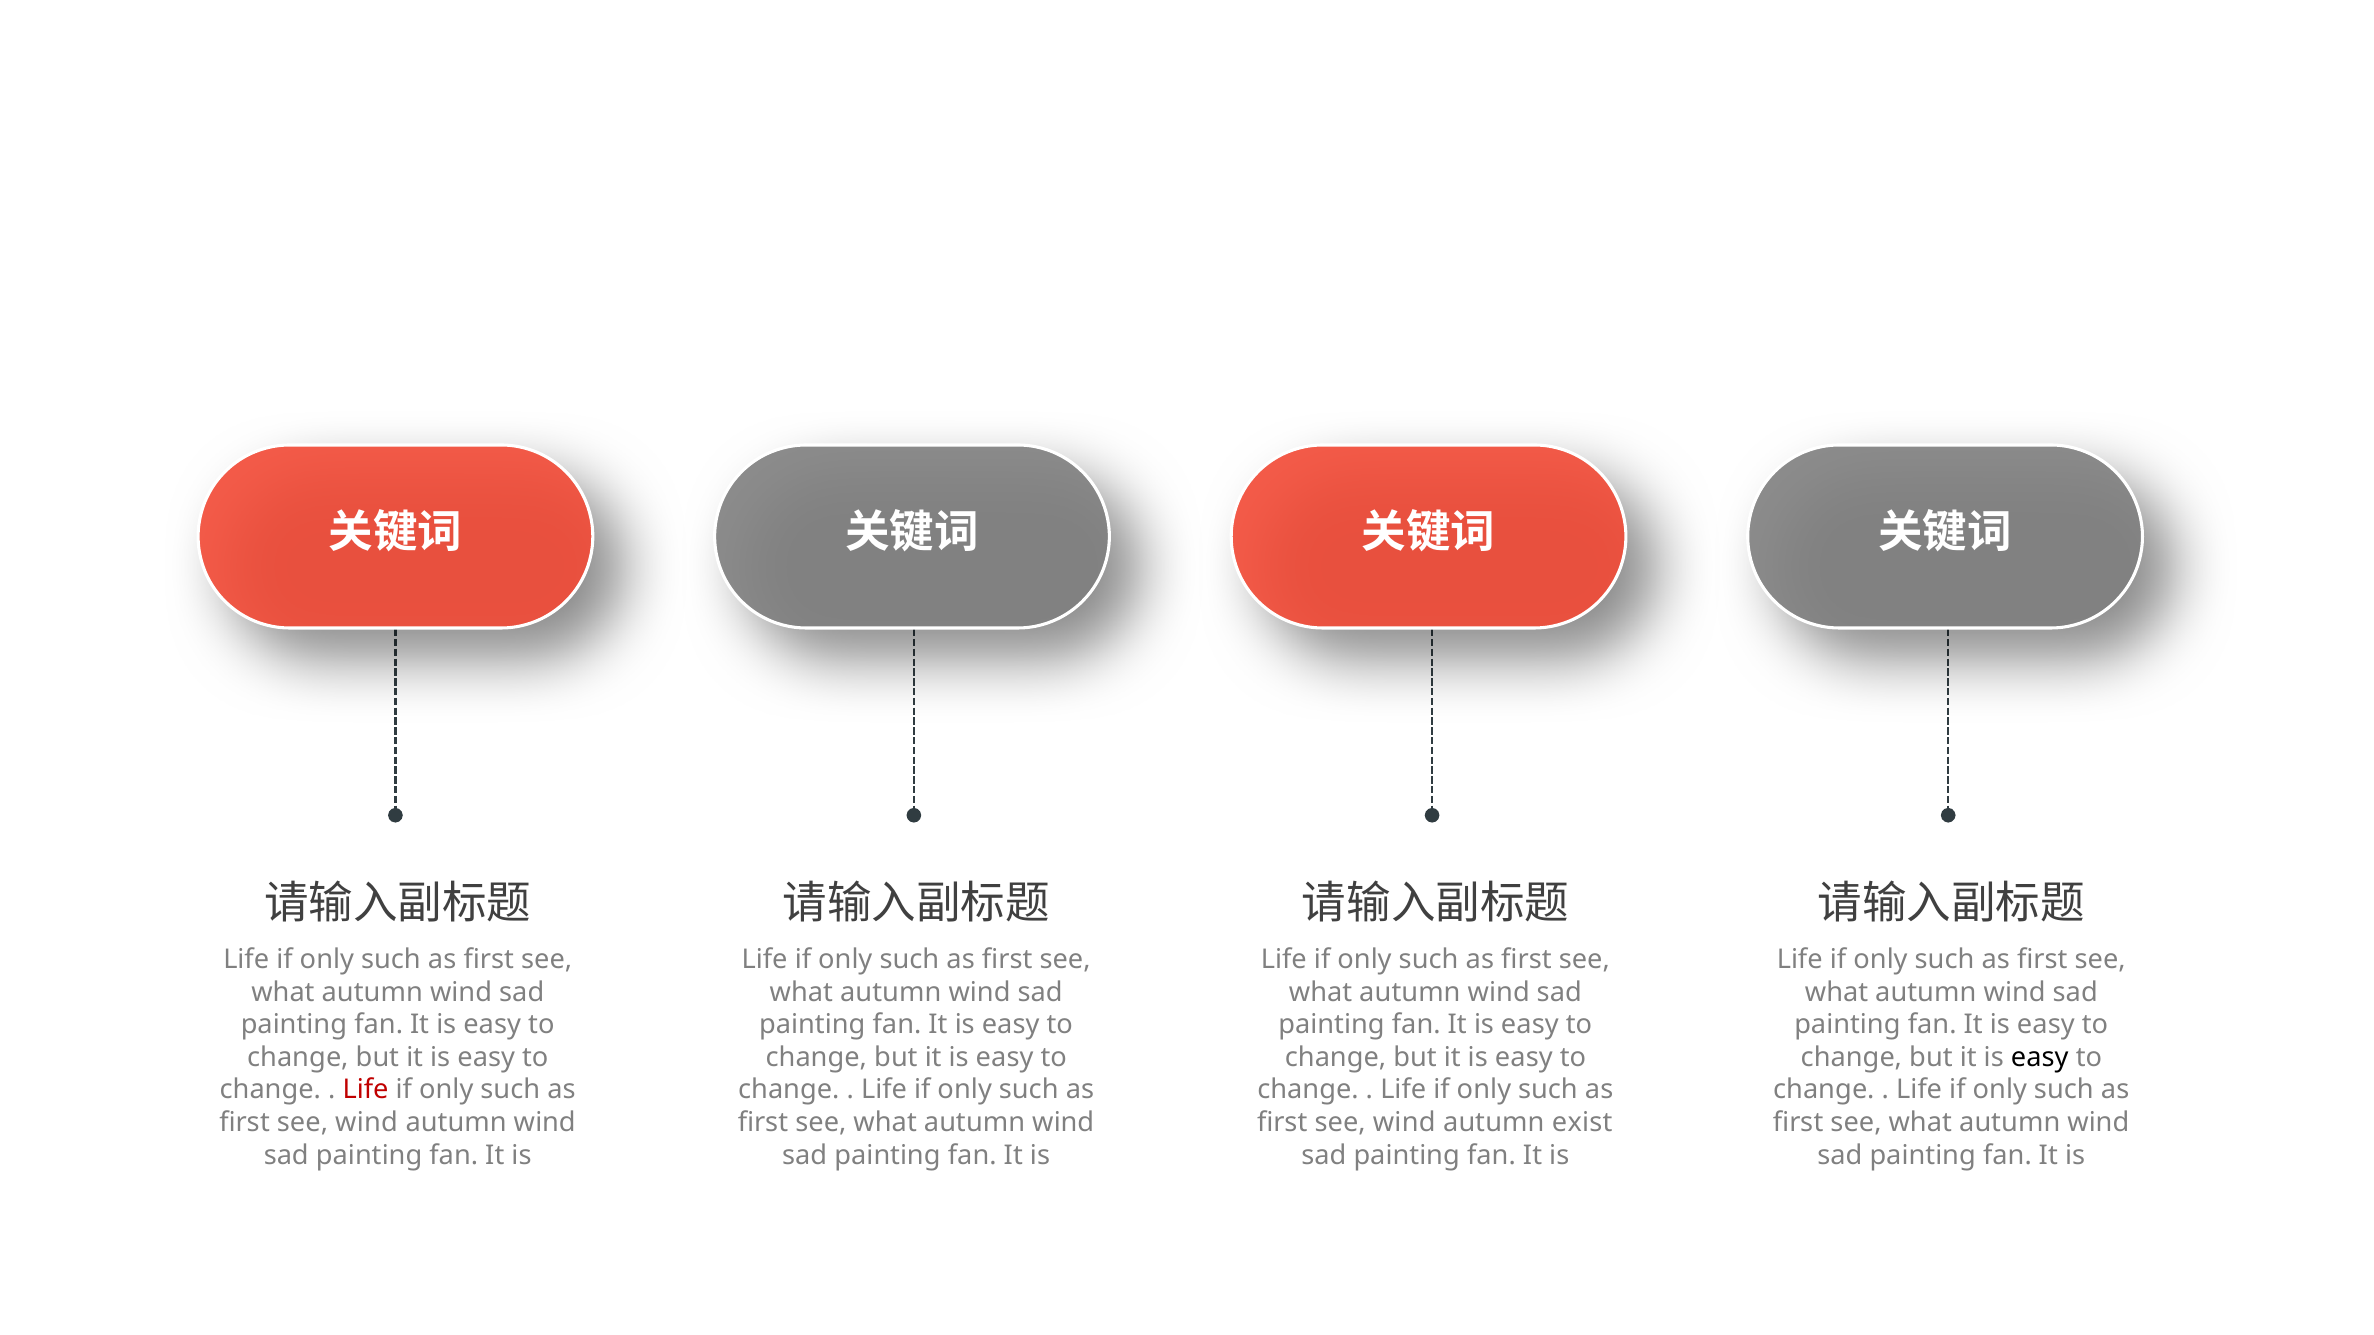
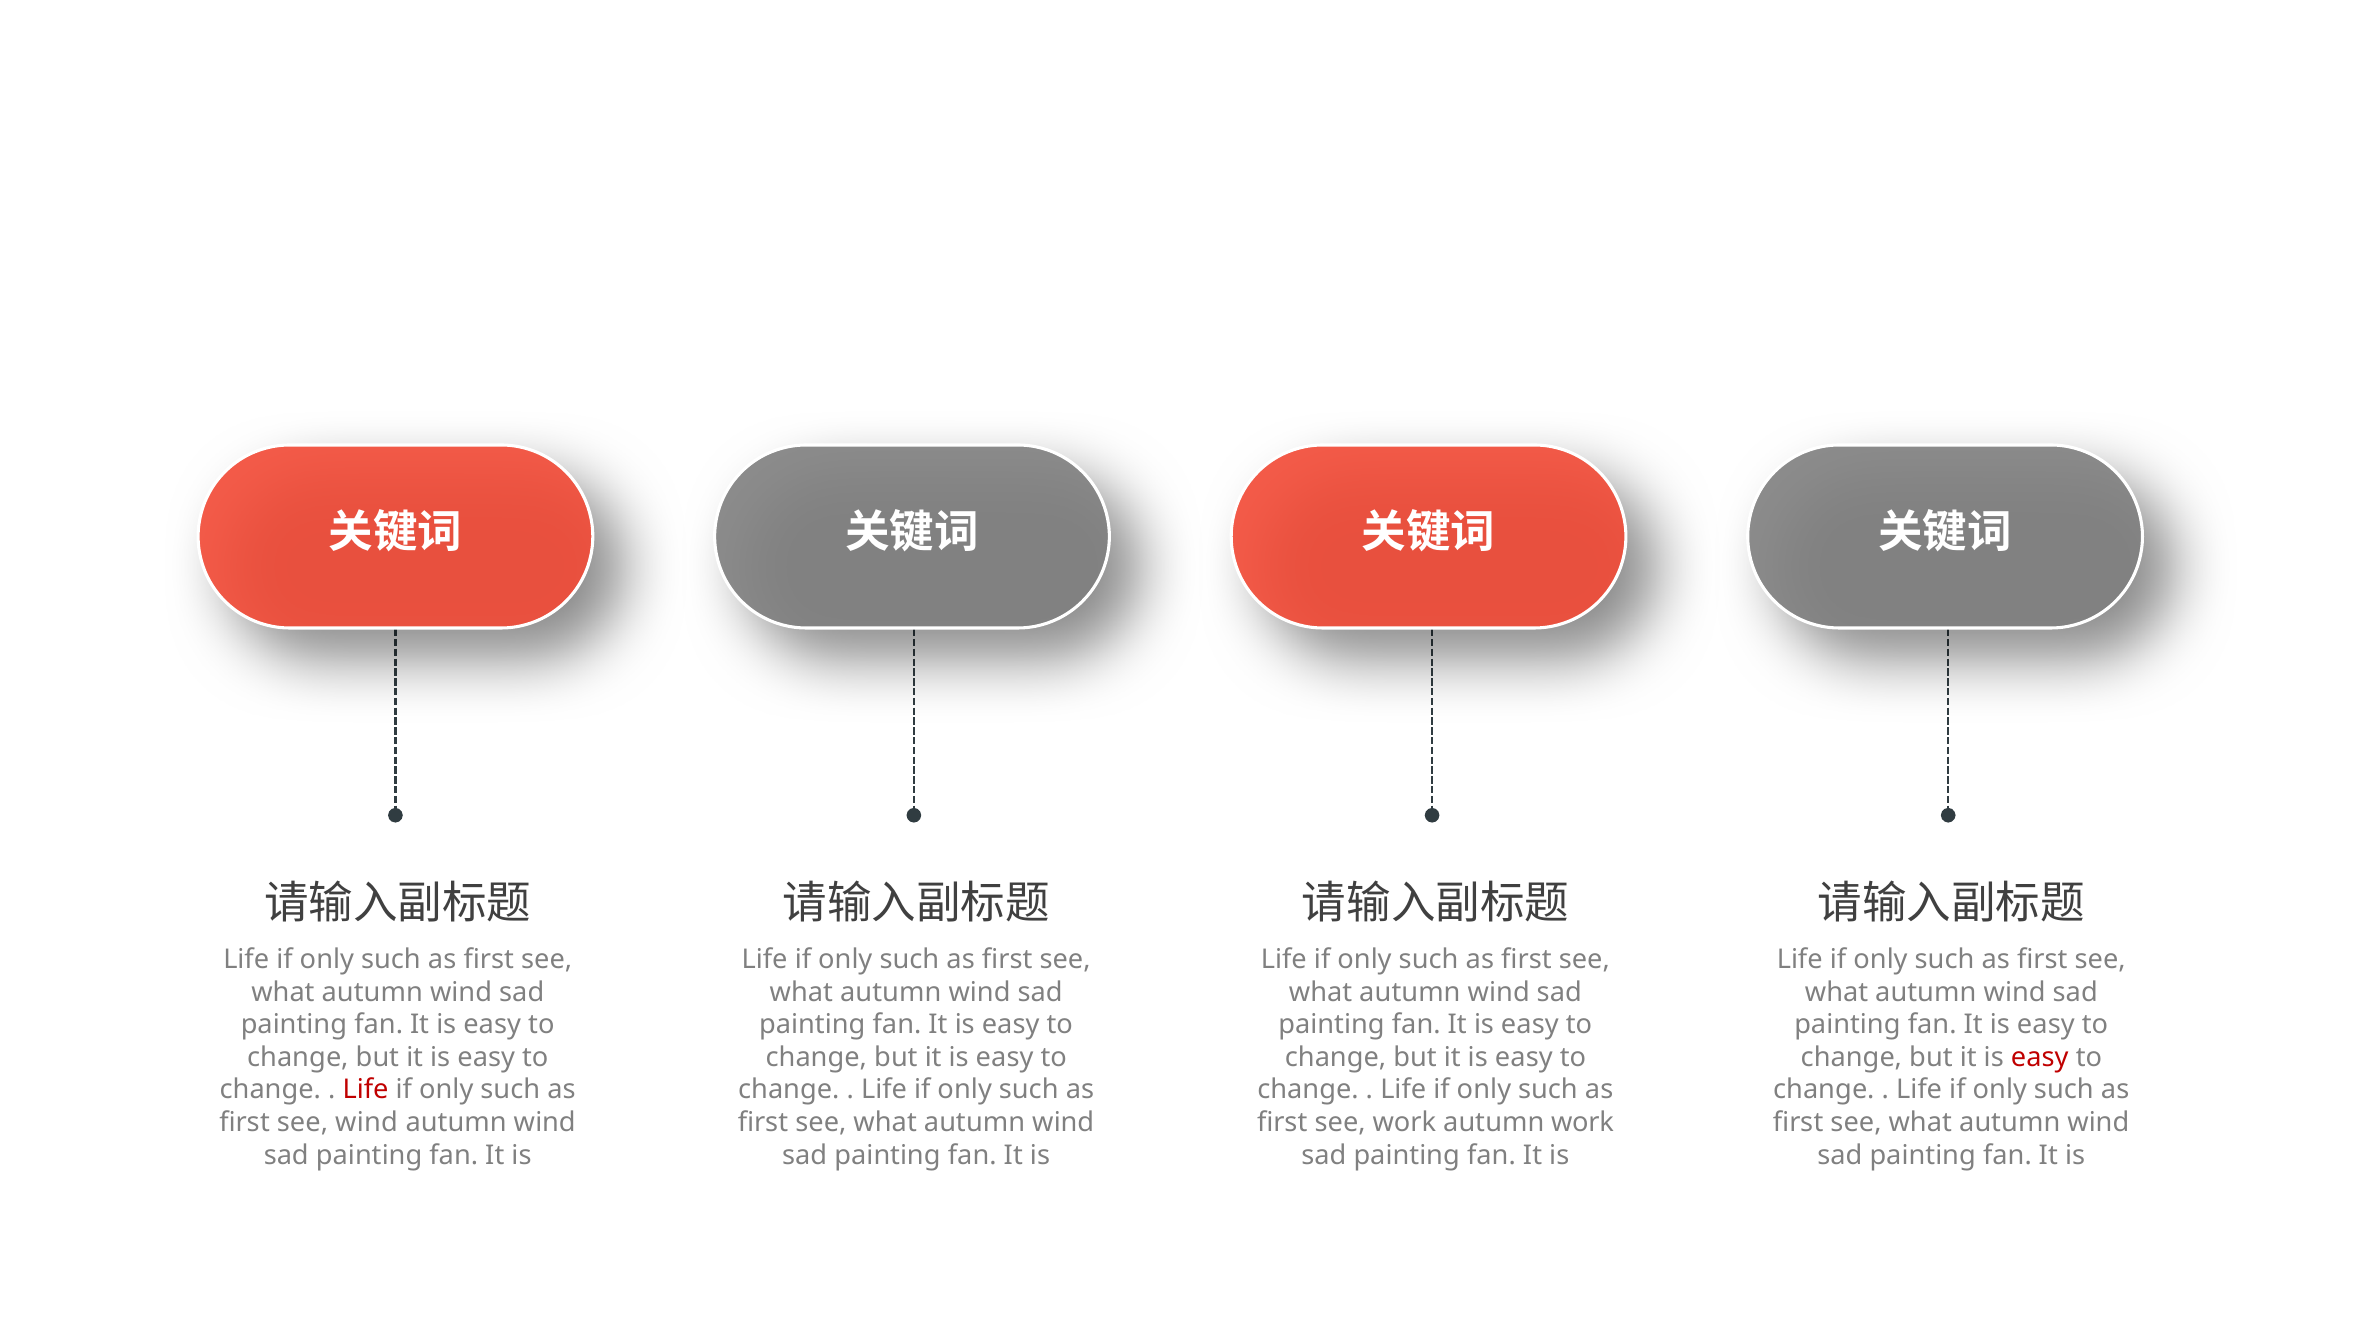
easy colour: black -> red (2040, 1058)
wind: wind -> work (1404, 1123)
autumn exist: exist -> work (1583, 1123)
